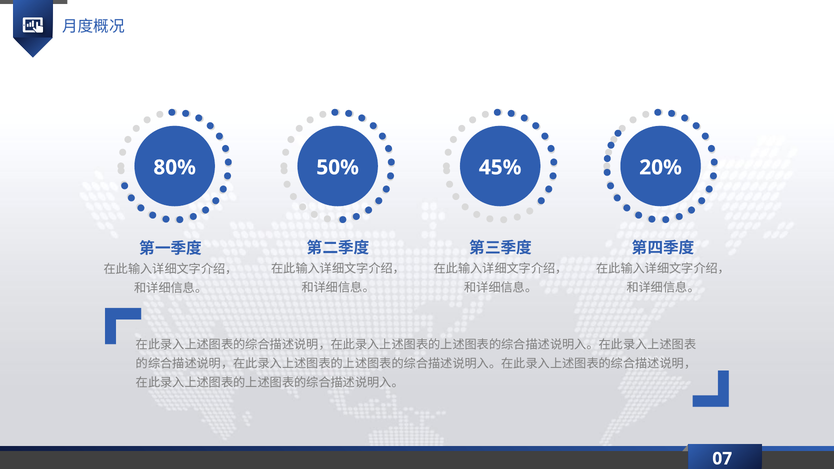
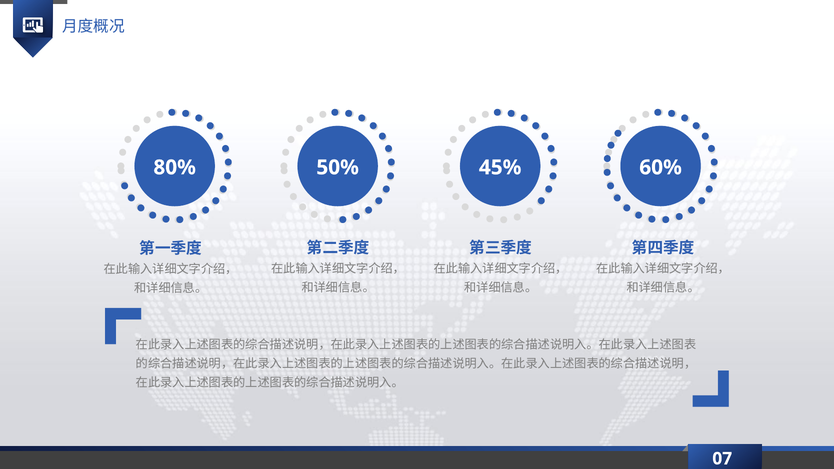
20%: 20% -> 60% (661, 167)
